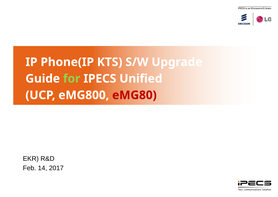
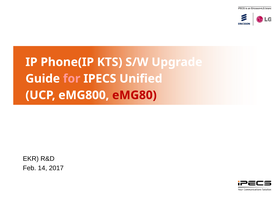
for colour: light green -> pink (72, 79)
